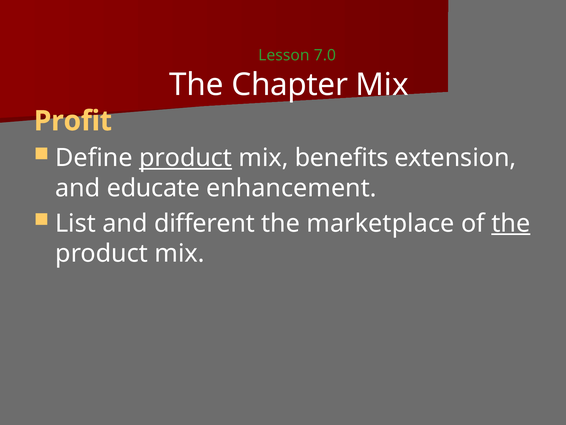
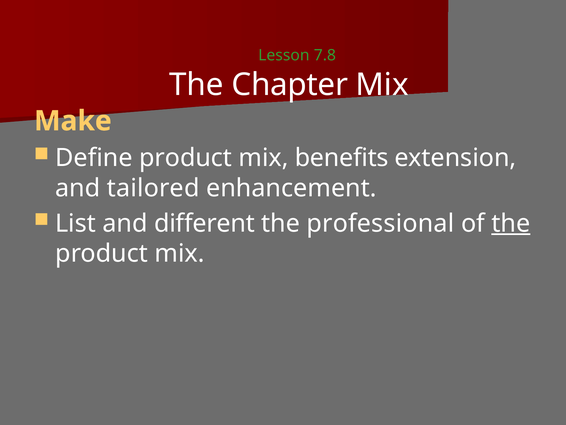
7.0: 7.0 -> 7.8 (325, 55)
Profit: Profit -> Make (73, 121)
product underline: present -> none (186, 158)
educate: educate -> tailored (153, 188)
marketplace: marketplace -> professional (380, 223)
